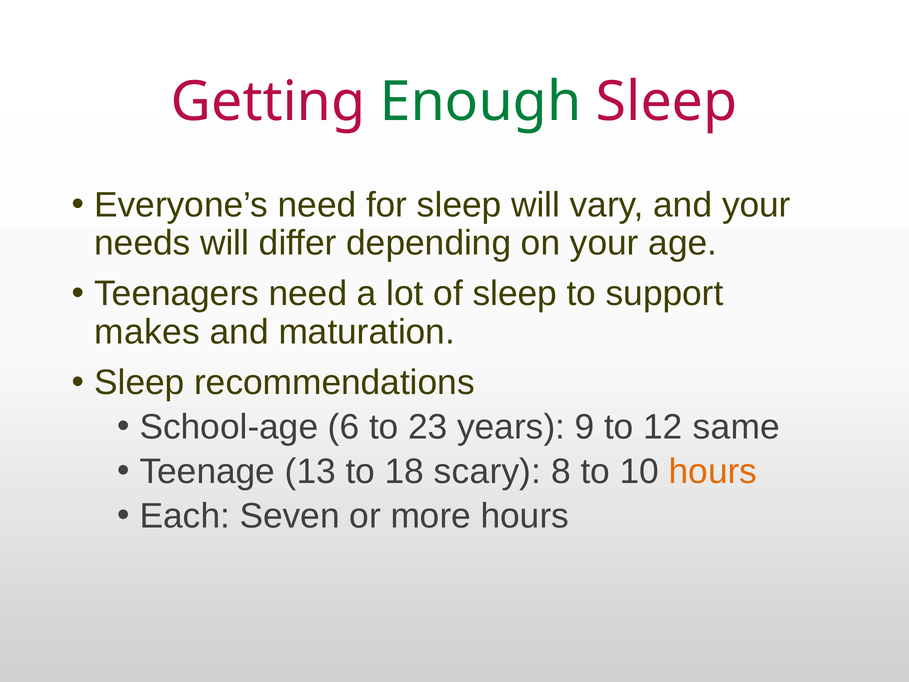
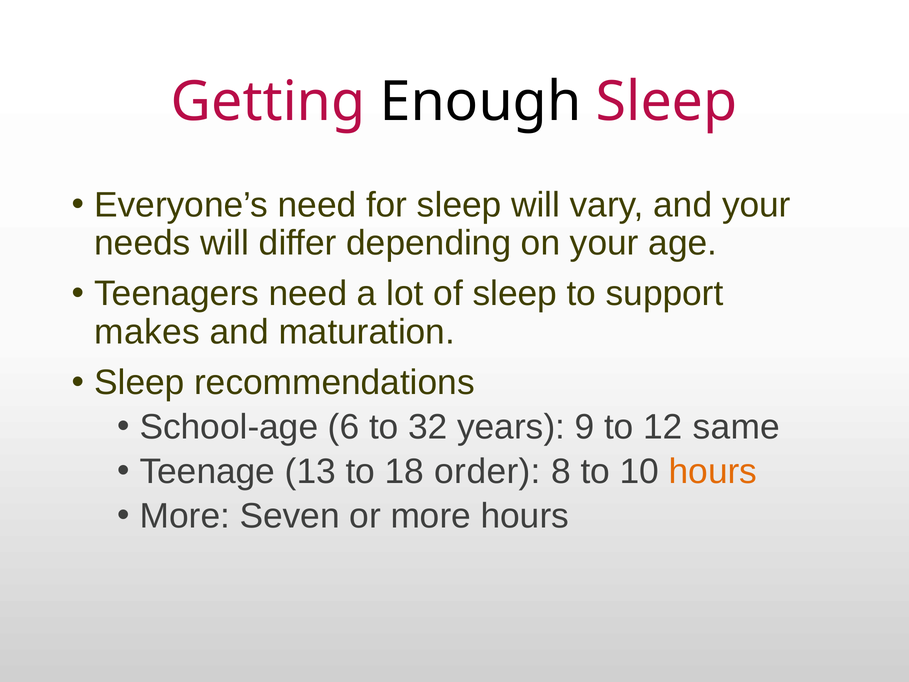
Enough colour: green -> black (481, 102)
23: 23 -> 32 (428, 427)
scary: scary -> order (487, 471)
Each: Each -> More (185, 516)
